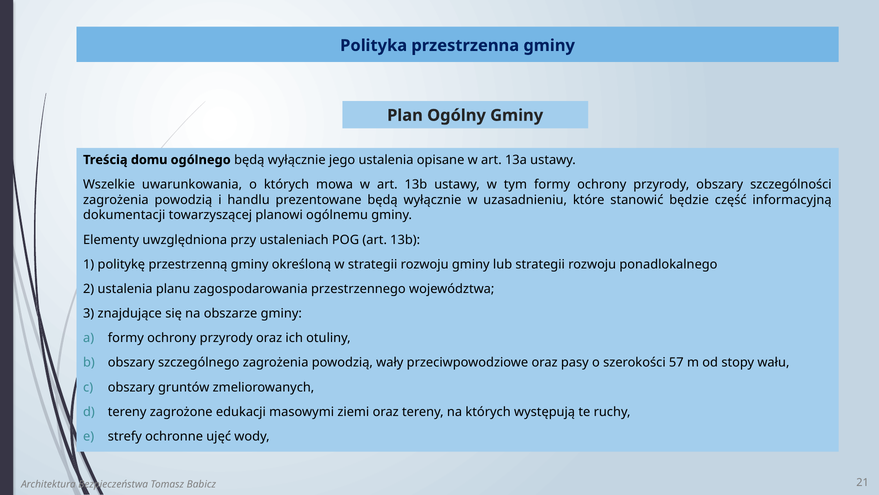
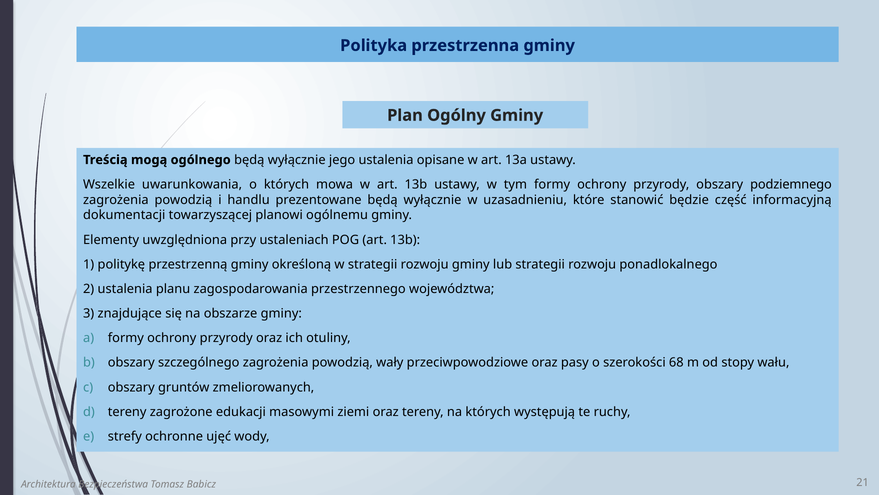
domu: domu -> mogą (149, 160)
szczególności: szczególności -> podziemnego (791, 184)
57: 57 -> 68 (676, 362)
